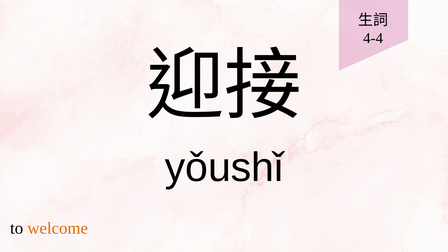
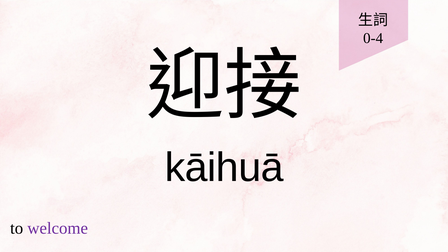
4-4: 4-4 -> 0-4 (373, 38)
yǒushǐ: yǒushǐ -> kāihuā (224, 167)
welcome colour: orange -> purple (58, 228)
